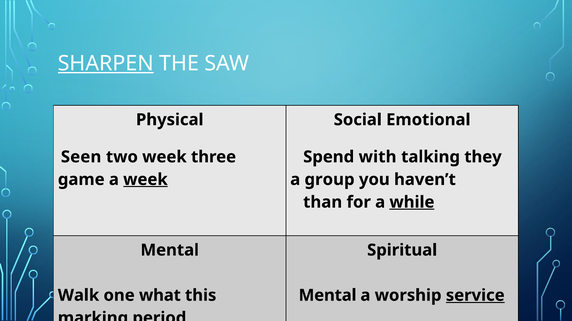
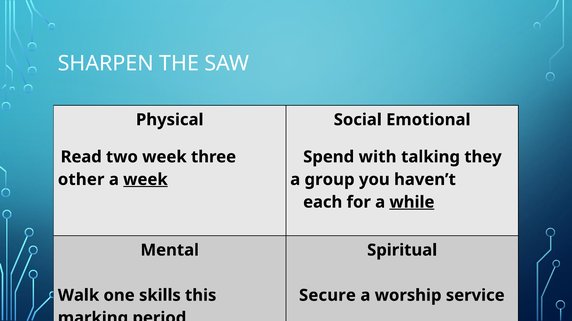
SHARPEN underline: present -> none (106, 64)
Seen: Seen -> Read (81, 157)
game: game -> other (81, 180)
than: than -> each (323, 203)
what: what -> skills (160, 296)
Mental: Mental -> Secure (327, 296)
service underline: present -> none (475, 296)
